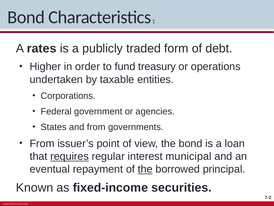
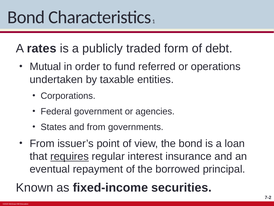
Higher: Higher -> Mutual (45, 66)
treasury: treasury -> referred (157, 66)
municipal: municipal -> insurance (189, 156)
the underline: present -> none (145, 169)
